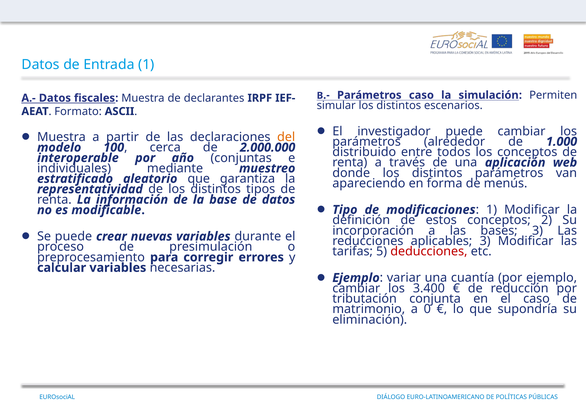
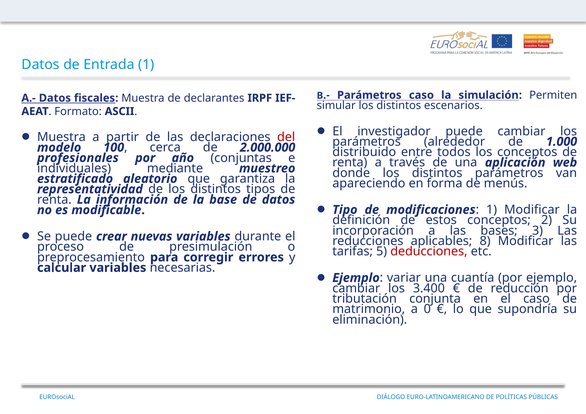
del colour: orange -> red (286, 137)
interoperable: interoperable -> profesionales (78, 158)
aplicables 3: 3 -> 8 (485, 241)
